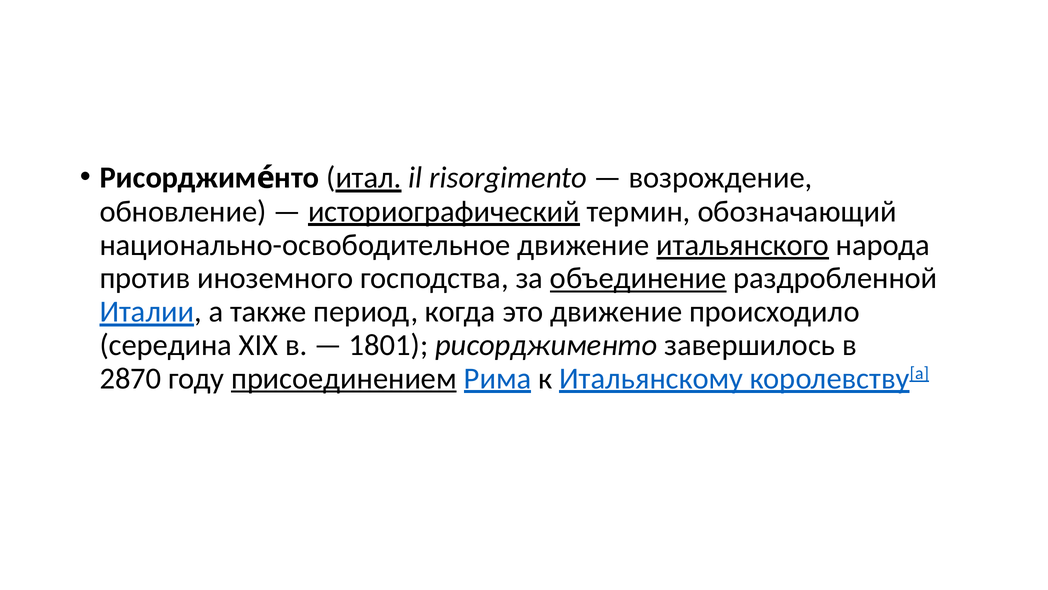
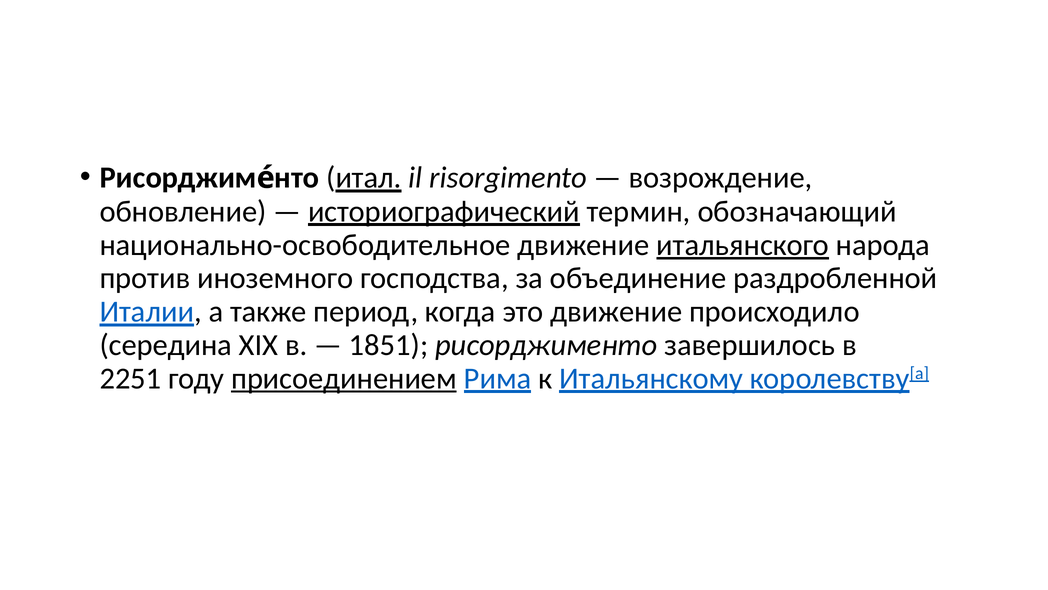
объединение underline: present -> none (638, 278)
1801: 1801 -> 1851 (389, 345)
2870: 2870 -> 2251 (130, 378)
